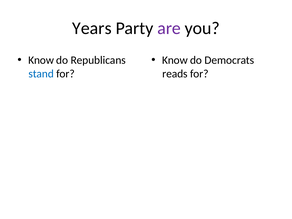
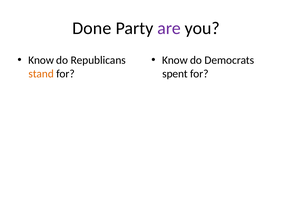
Years: Years -> Done (92, 28)
stand colour: blue -> orange (41, 74)
reads: reads -> spent (175, 74)
